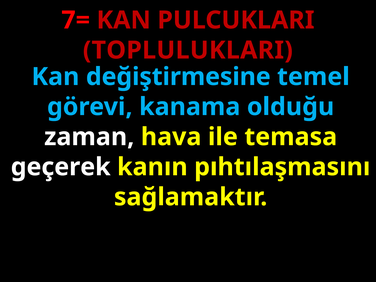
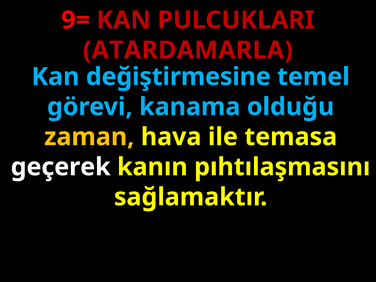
7=: 7= -> 9= (76, 20)
TOPLULUKLARI: TOPLULUKLARI -> ATARDAMARLA (188, 50)
zaman colour: white -> yellow (89, 137)
